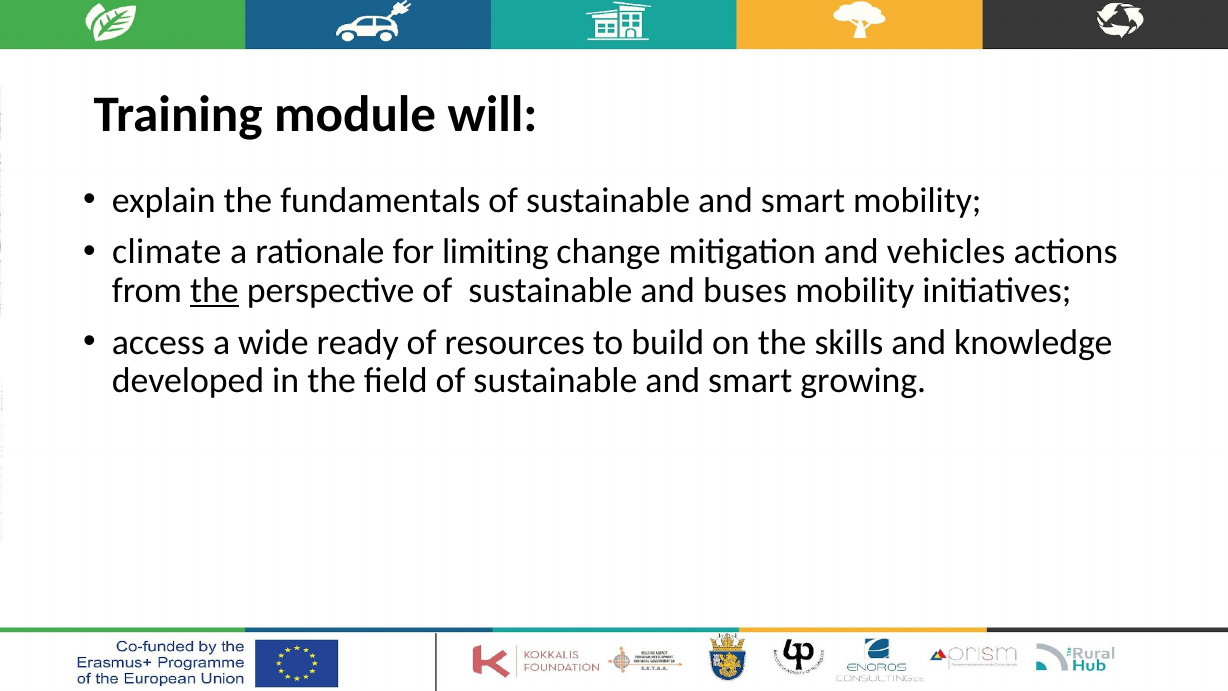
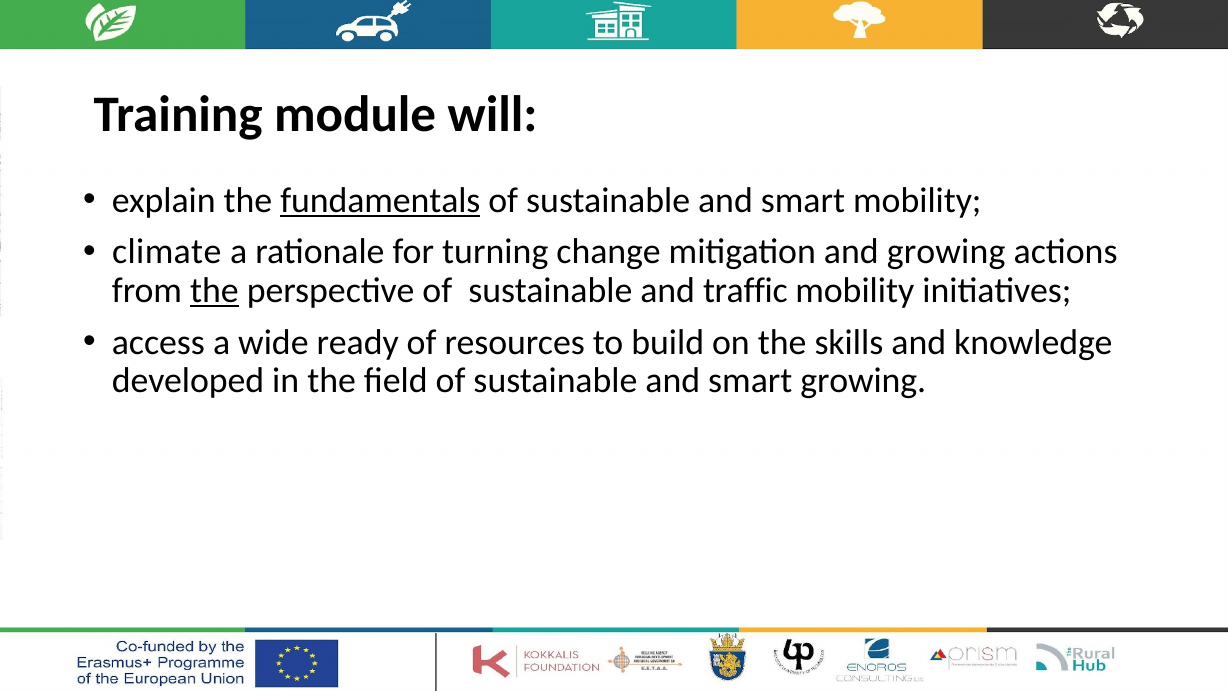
fundamentals underline: none -> present (380, 200)
limiting: limiting -> turning (495, 252)
and vehicles: vehicles -> growing (946, 252)
buses: buses -> traffic (745, 291)
